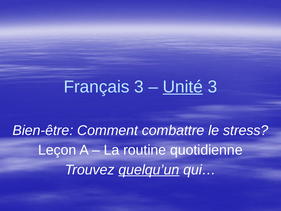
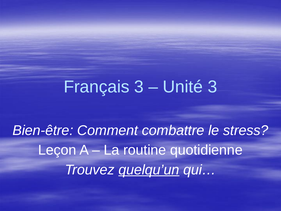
Unité underline: present -> none (183, 87)
